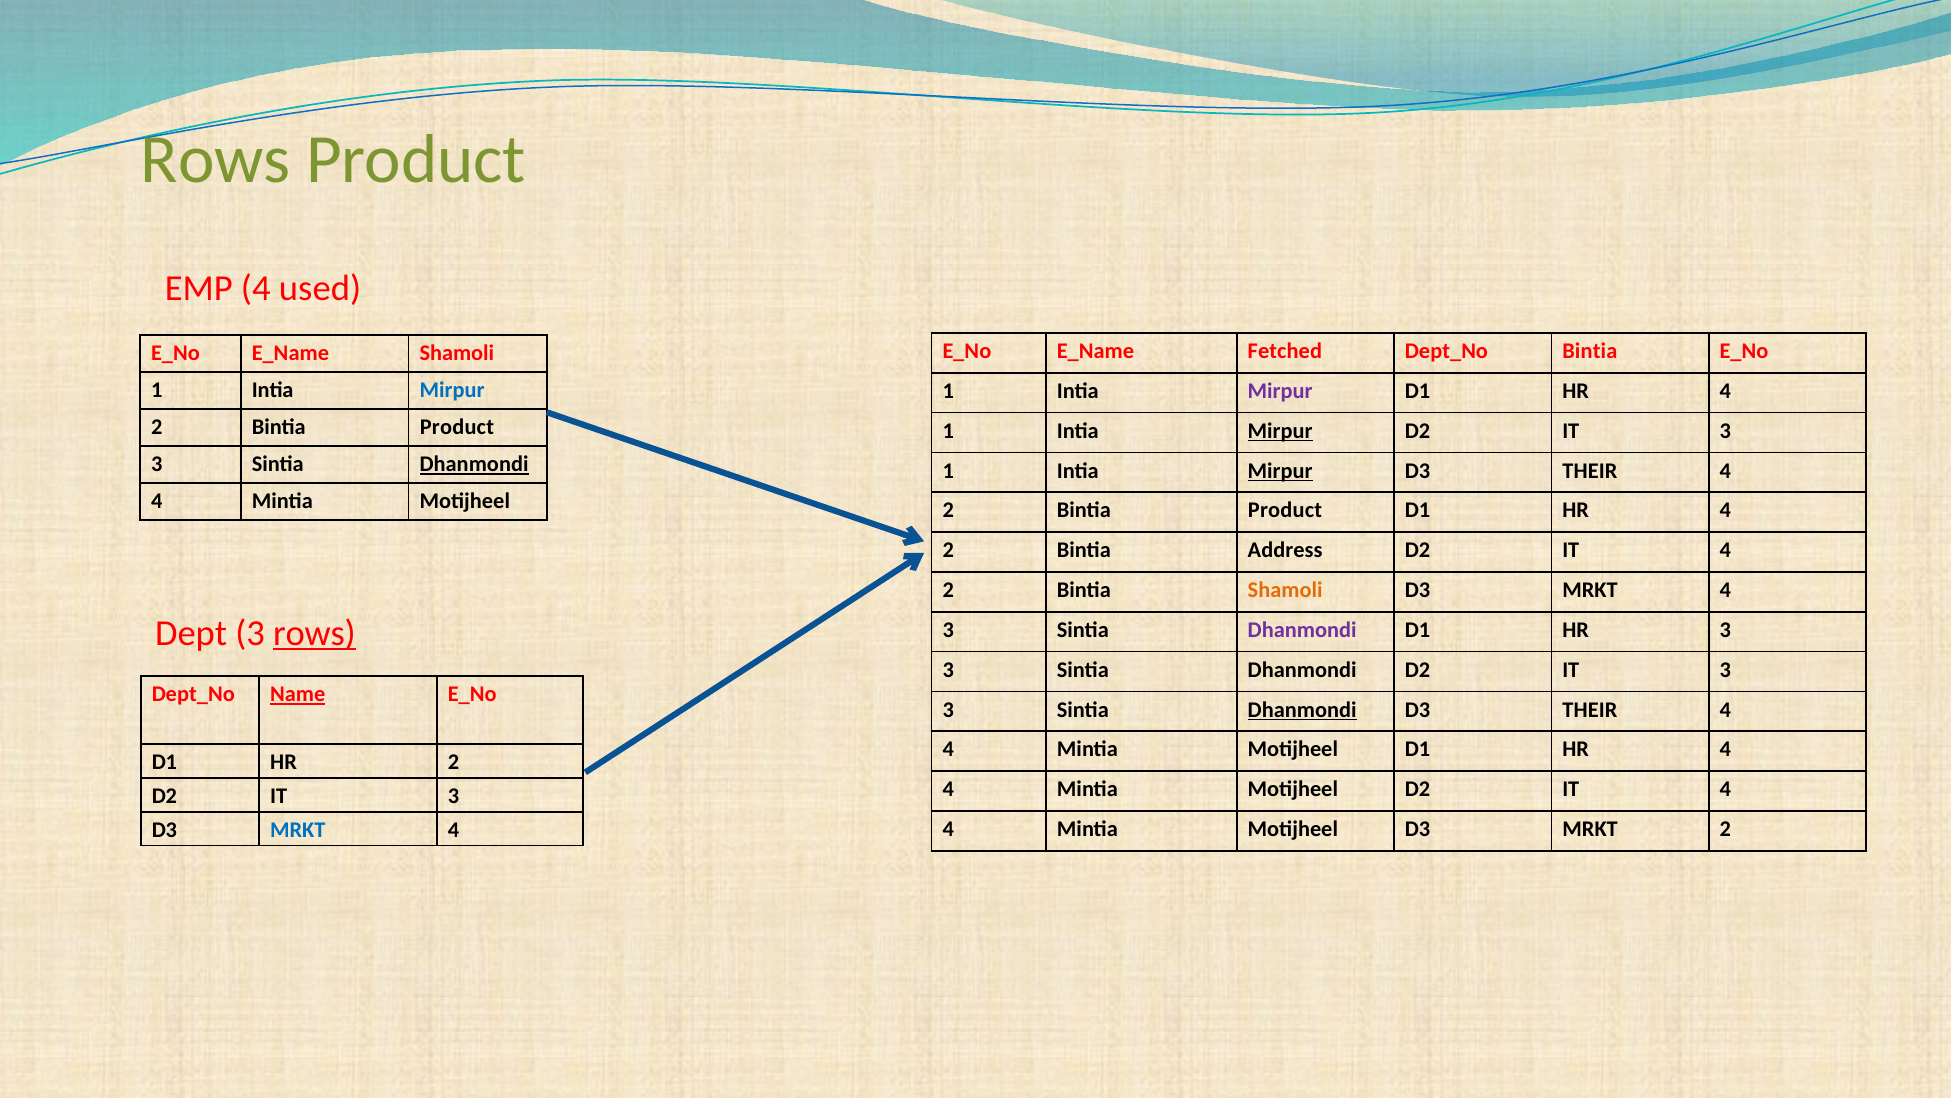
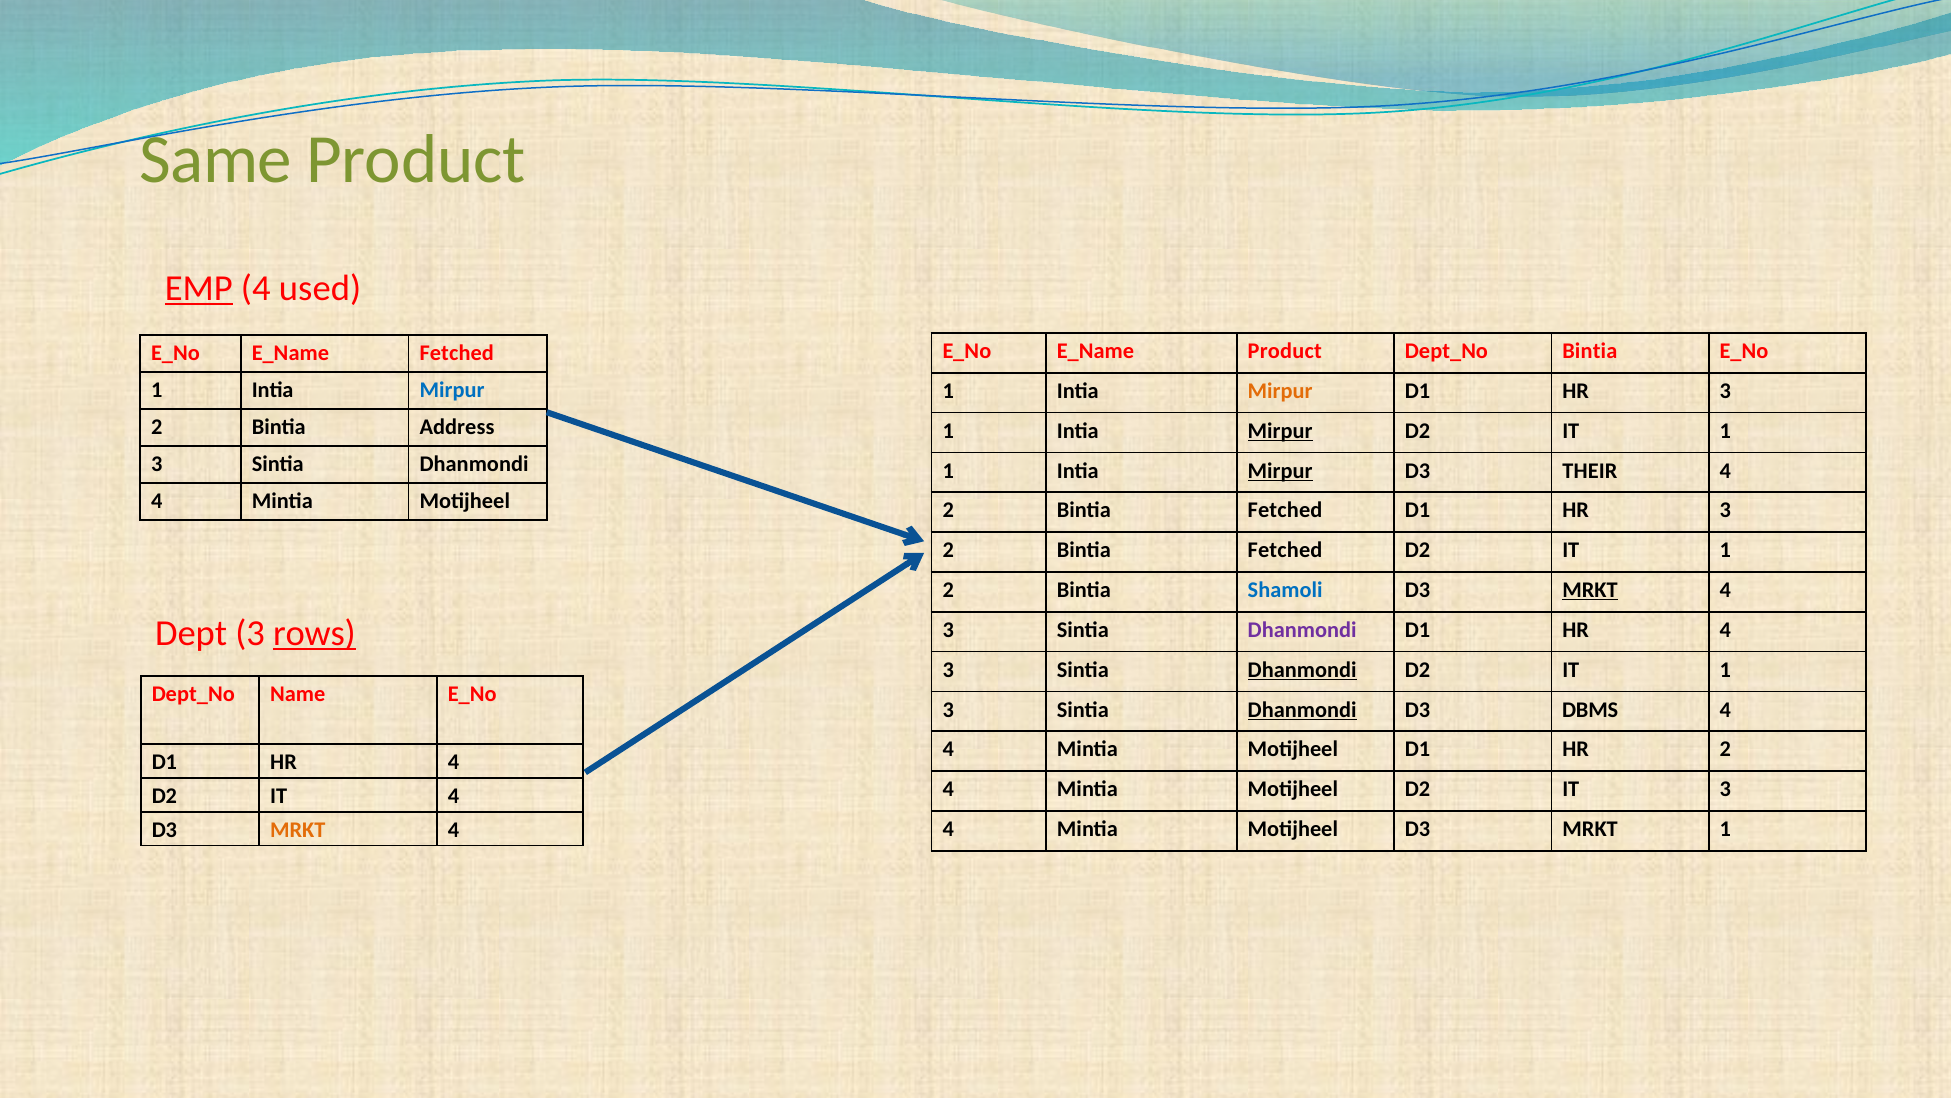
Rows: Rows -> Same (216, 159)
EMP underline: none -> present (199, 288)
Fetched: Fetched -> Product (1285, 351)
Shamoli: Shamoli -> Fetched (457, 353)
Mirpur colour: purple -> orange (1280, 391)
4: 4 -> 3 (1725, 391)
Product: Product -> Address (457, 427)
3: 3 -> 1 (1725, 431)
Dhanmondi underline: present -> none (474, 464)
Product: Product -> Fetched (1285, 510)
4: 4 -> 3 (1725, 510)
Address: Address -> Fetched (1285, 550)
4: 4 -> 1 (1725, 550)
Shamoli colour: orange -> blue (1285, 590)
MRKT underline: none -> present (1590, 590)
3: 3 -> 4 (1725, 630)
Dhanmondi underline: none -> present (1302, 669)
3: 3 -> 1 (1725, 669)
Name underline: present -> none (298, 694)
THEIR: THEIR -> DBMS (1590, 709)
Motijheel D1 HR 4: 4 -> 2 (1725, 749)
2: 2 -> 4 (454, 762)
Motijheel D2 IT 4: 4 -> 3 (1725, 789)
3: 3 -> 4 (454, 796)
MRKT 2: 2 -> 1 (1725, 829)
MRKT colour: blue -> orange (298, 829)
